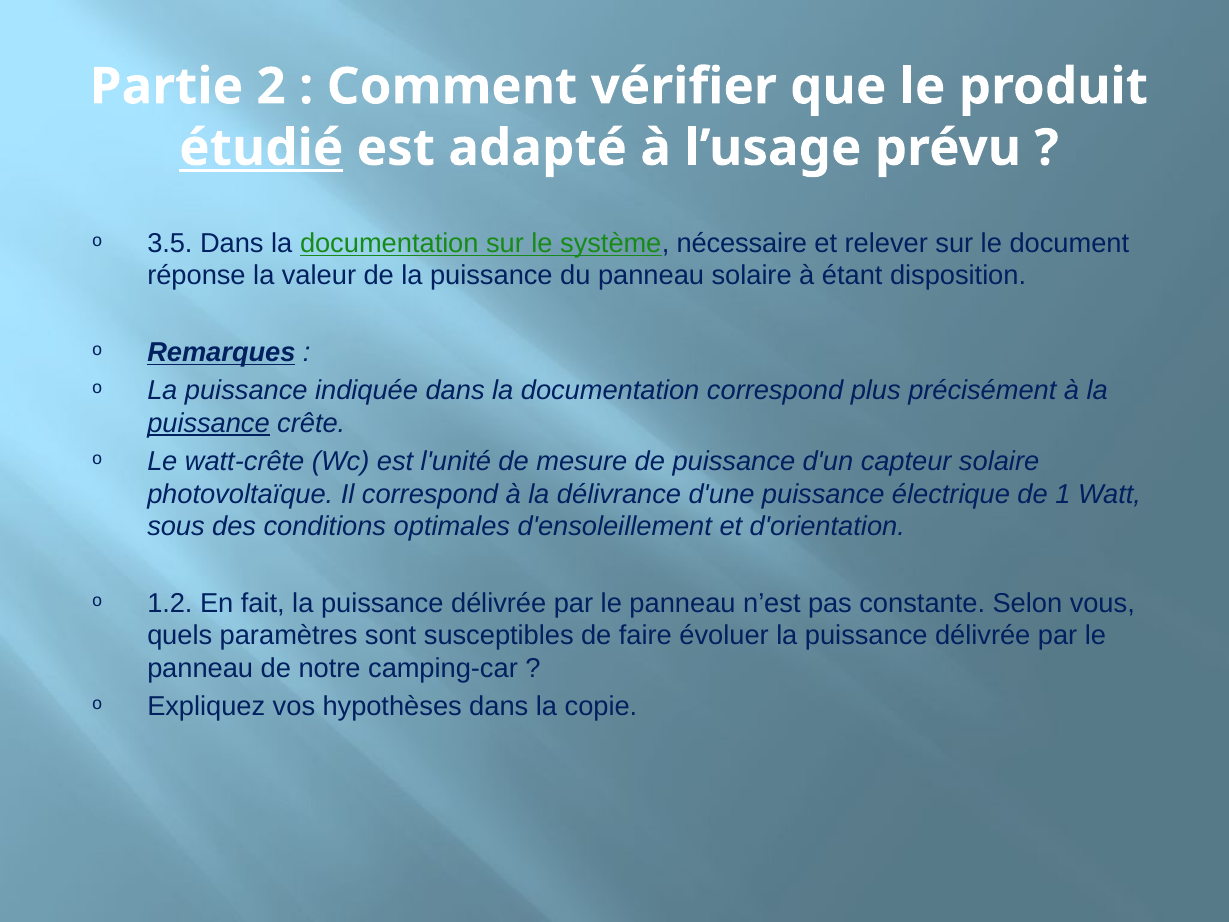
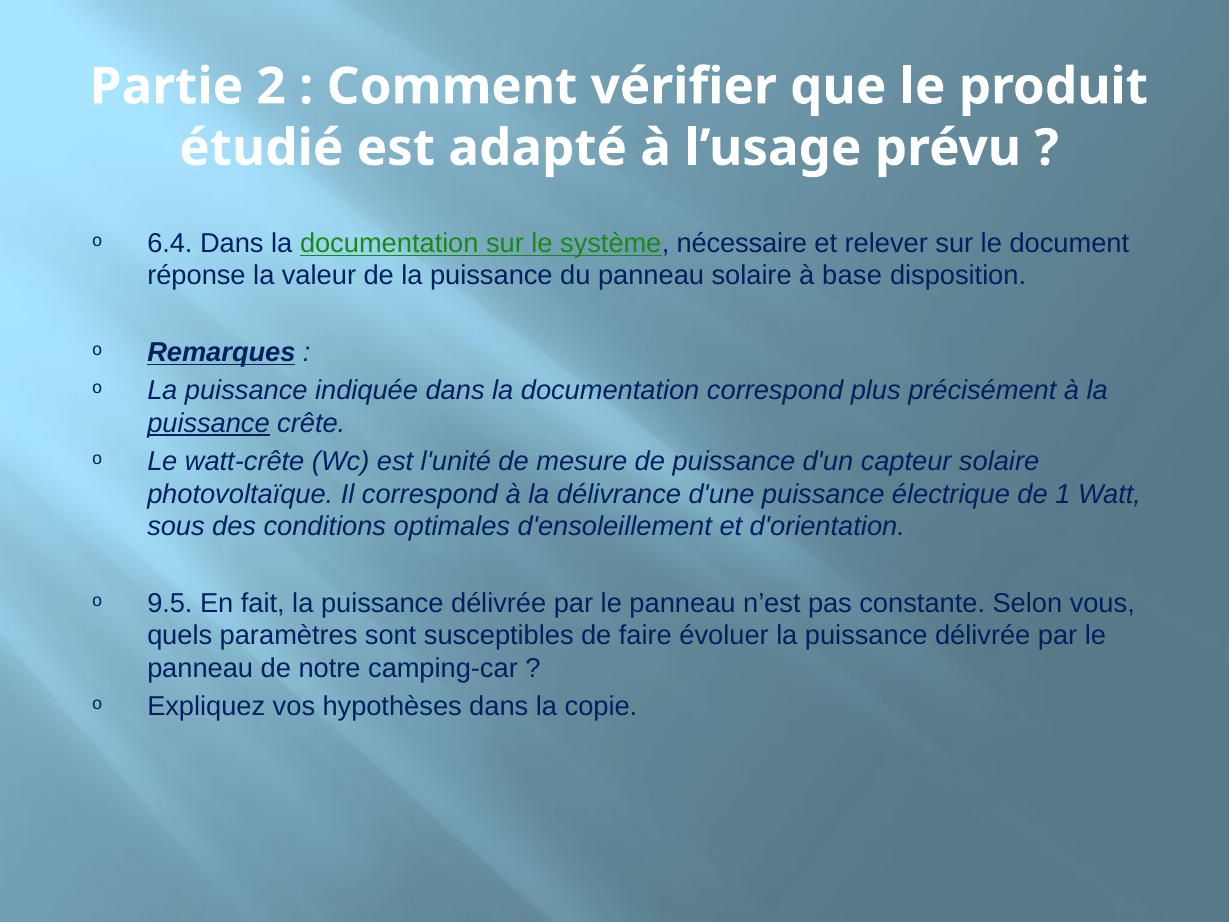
étudié underline: present -> none (261, 148)
3.5: 3.5 -> 6.4 (170, 243)
étant: étant -> base (852, 276)
1.2: 1.2 -> 9.5 (170, 603)
